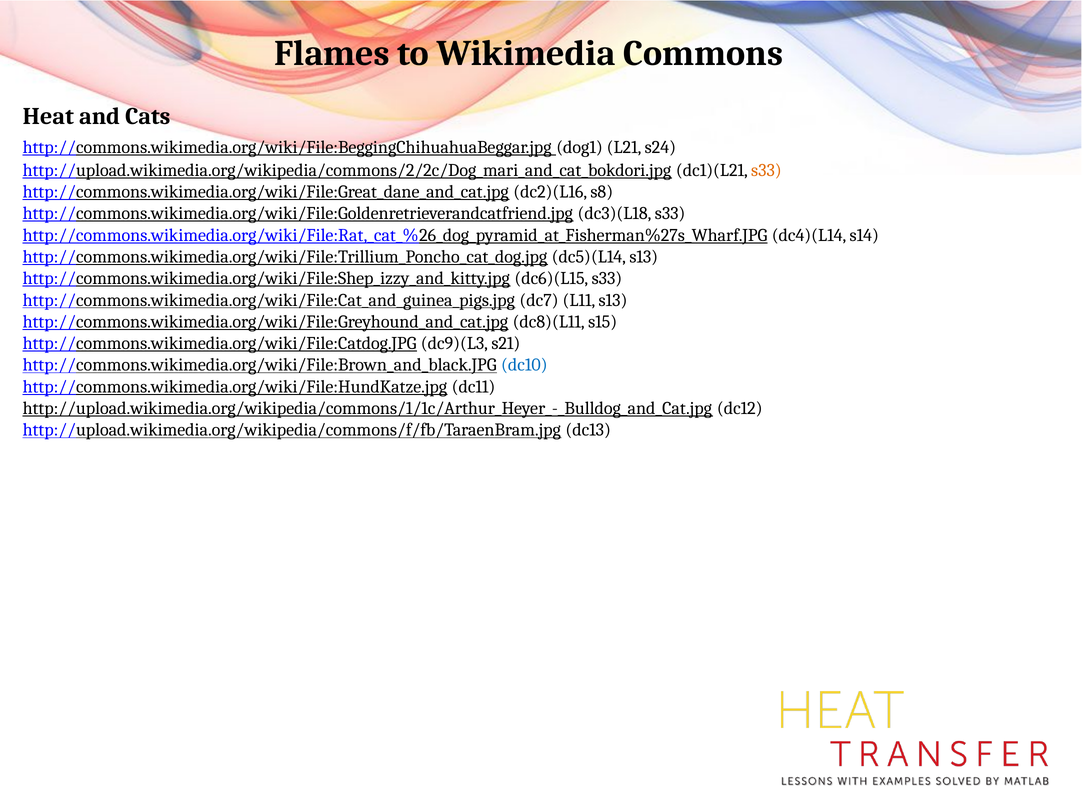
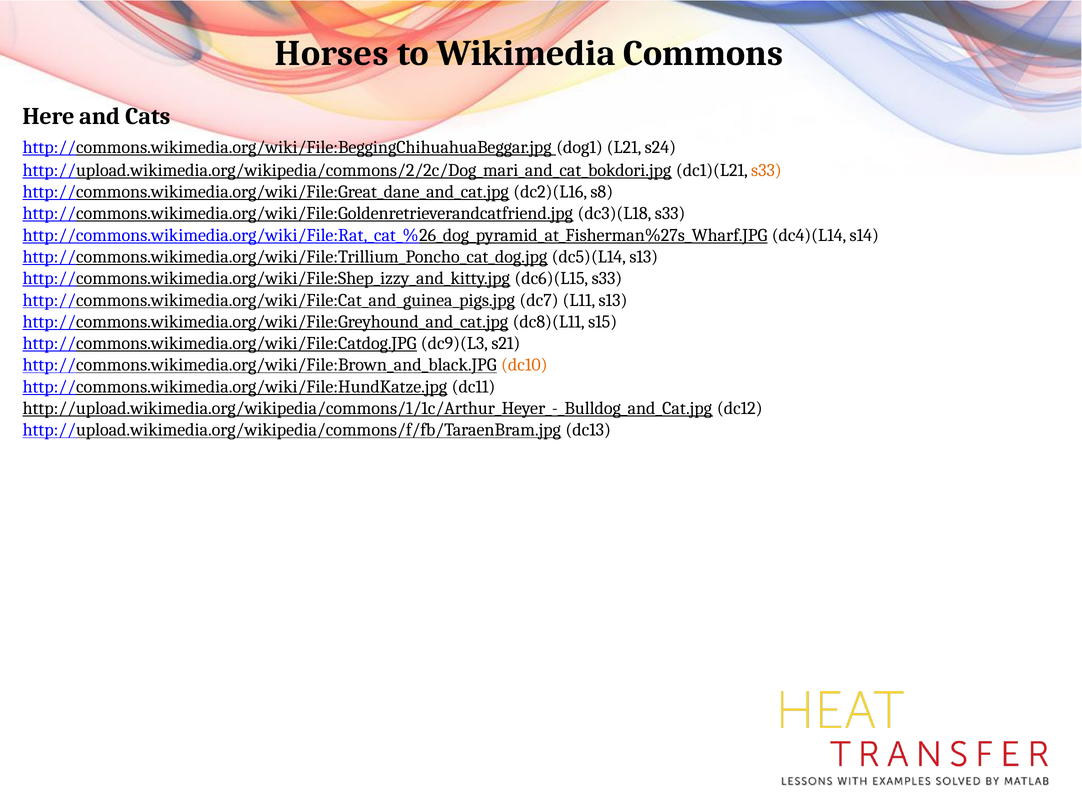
Flames: Flames -> Horses (332, 53)
Heat: Heat -> Here (48, 116)
dc10 colour: blue -> orange (524, 365)
